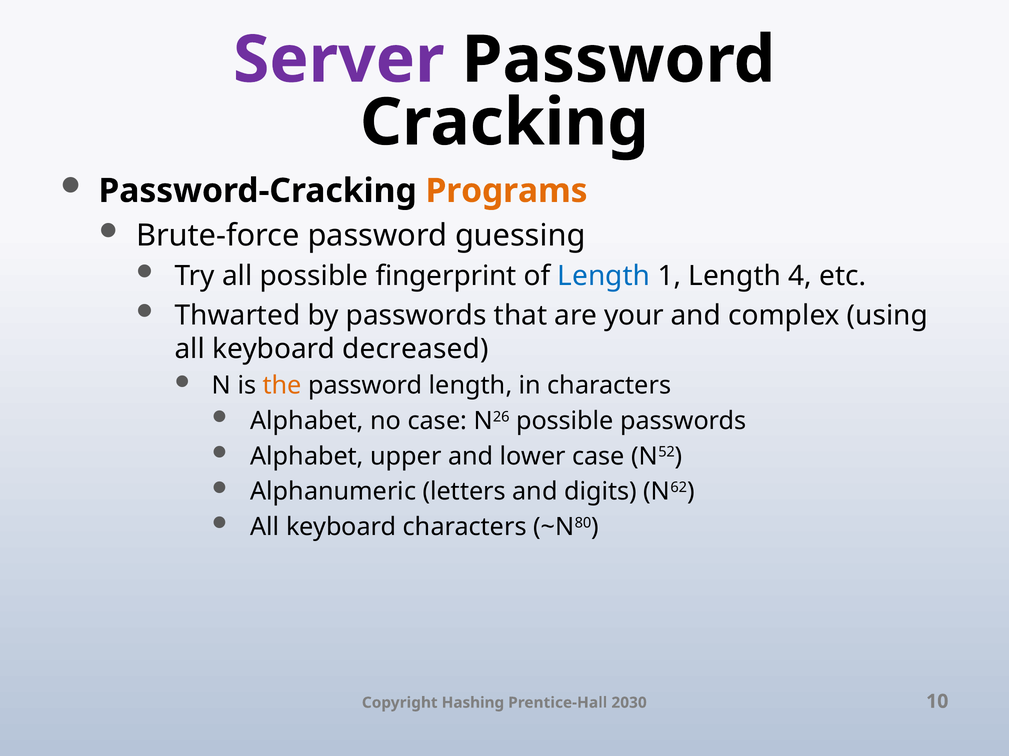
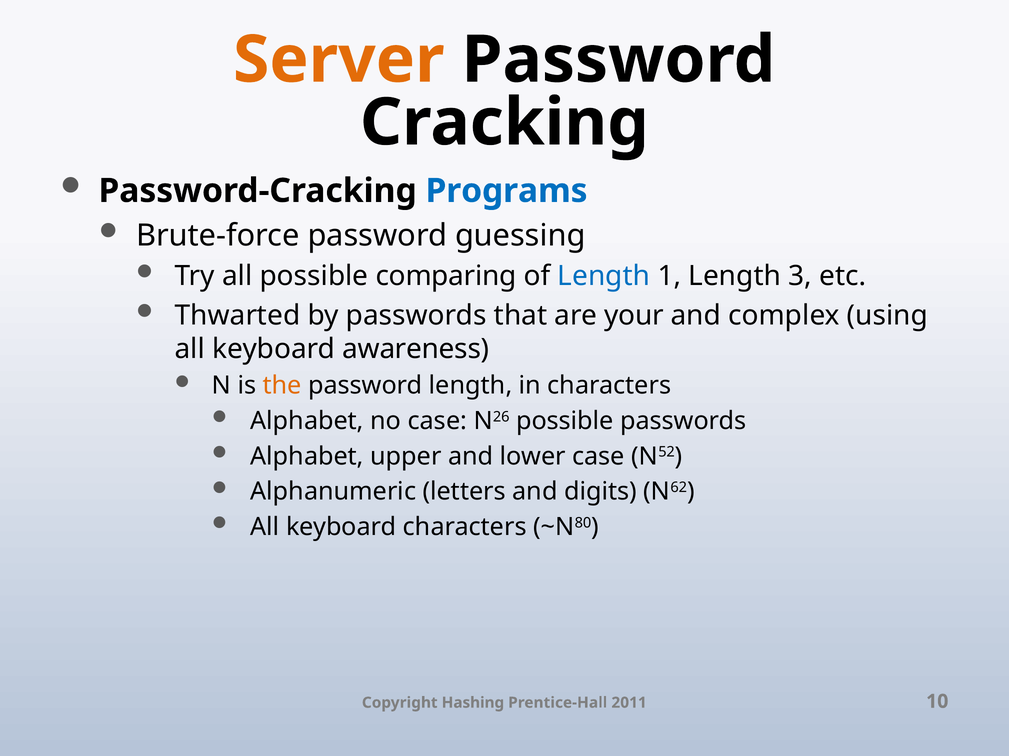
Server colour: purple -> orange (339, 60)
Programs colour: orange -> blue (507, 191)
fingerprint: fingerprint -> comparing (446, 276)
4: 4 -> 3 (800, 276)
decreased: decreased -> awareness (416, 349)
2030: 2030 -> 2011 (629, 703)
